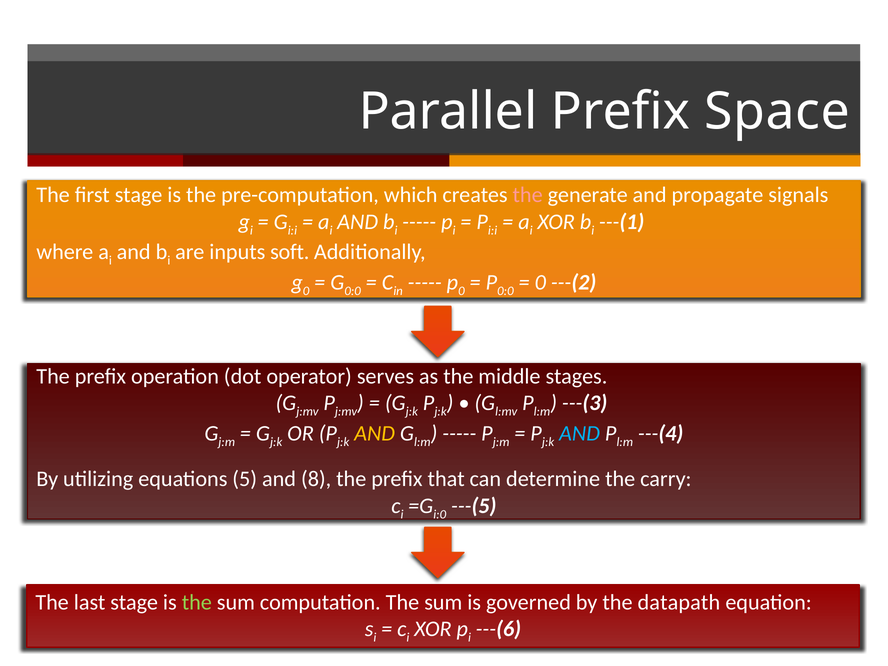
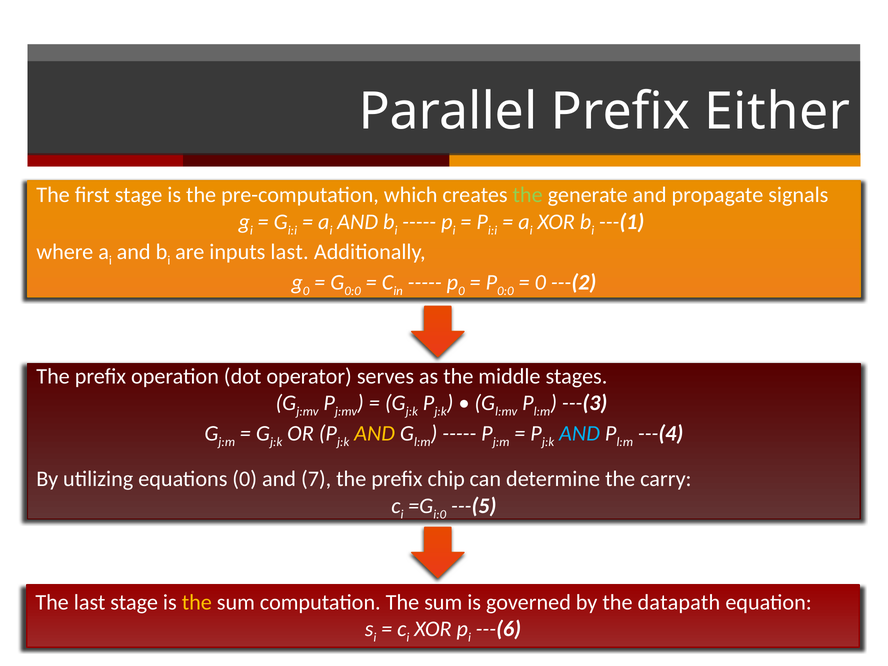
Space: Space -> Either (777, 112)
the colour: pink -> light green (528, 195)
inputs soft: soft -> last (290, 252)
equations 5: 5 -> 0 (245, 479)
8: 8 -> 7 (316, 479)
that: that -> chip (446, 479)
the colour: light green -> yellow (197, 602)
